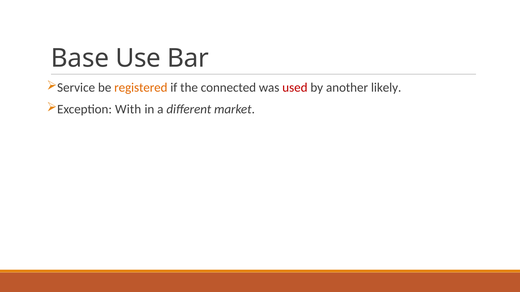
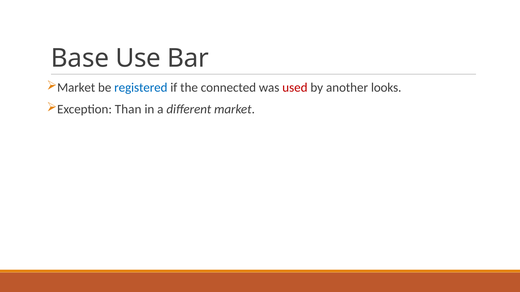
Service: Service -> Market (76, 88)
registered colour: orange -> blue (141, 88)
likely: likely -> looks (386, 88)
With: With -> Than (128, 109)
